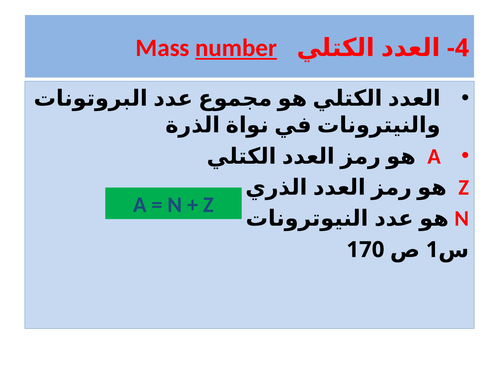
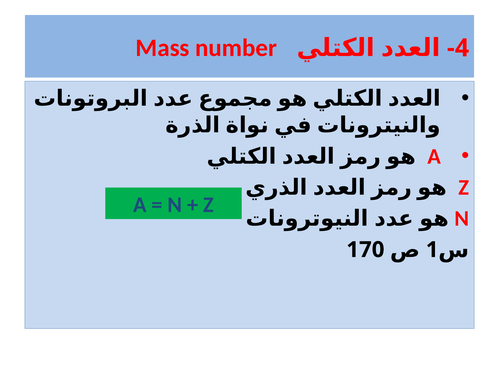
number underline: present -> none (236, 48)
